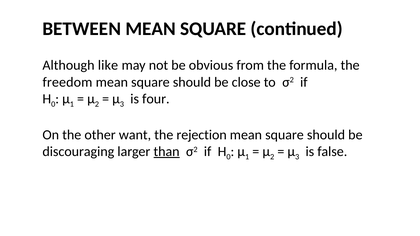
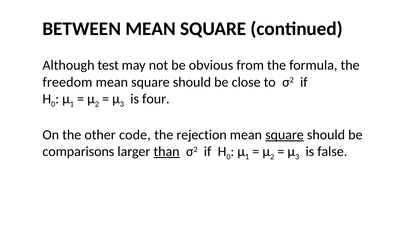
like: like -> test (108, 65)
want: want -> code (135, 135)
square underline: none -> present (284, 135)
discouraging: discouraging -> comparisons (78, 152)
